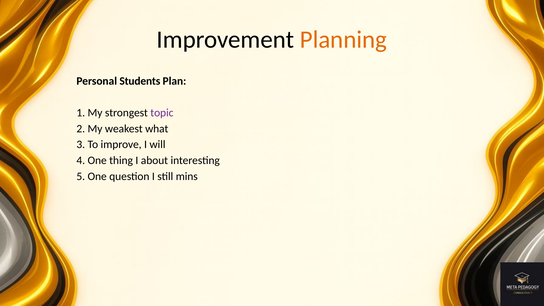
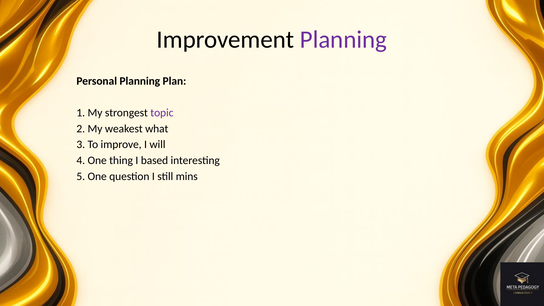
Planning colour: orange -> purple (343, 39)
Personal Students: Students -> Planning (140, 81)
about: about -> based (154, 160)
